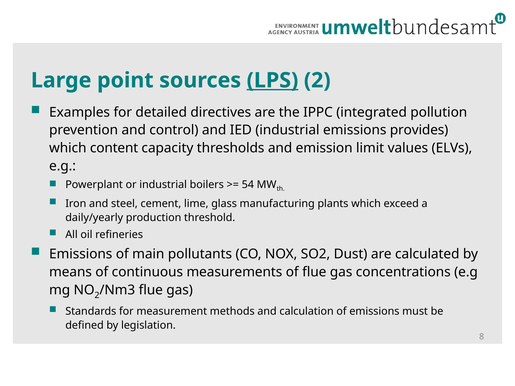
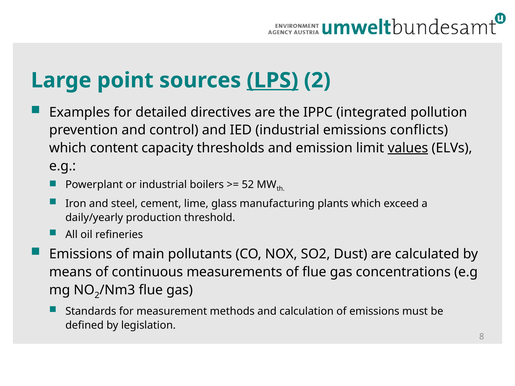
provides: provides -> conflicts (419, 130)
values underline: none -> present (408, 148)
54: 54 -> 52 (248, 185)
